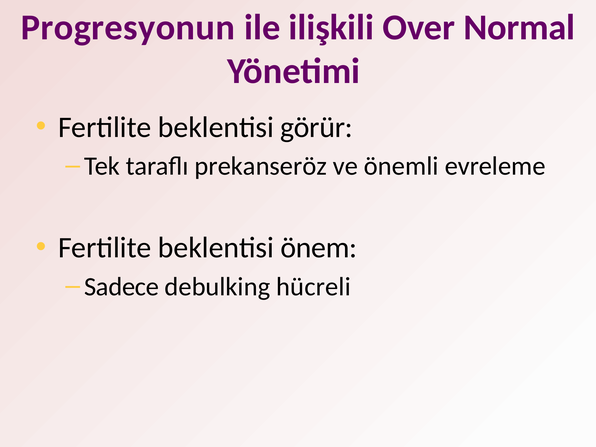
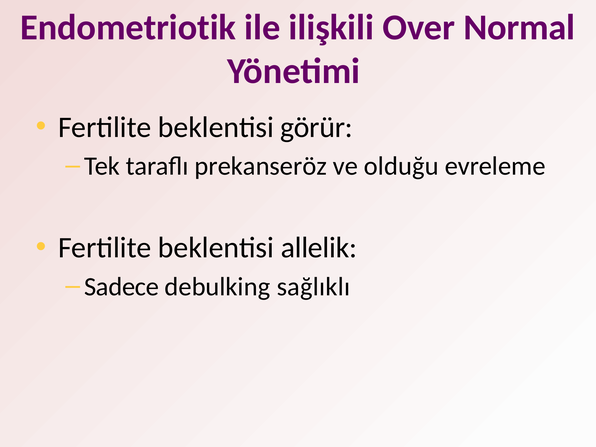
Progresyonun: Progresyonun -> Endometriotik (128, 27)
önemli: önemli -> olduğu (401, 166)
önem: önem -> allelik (319, 248)
hücreli: hücreli -> sağlıklı (314, 287)
